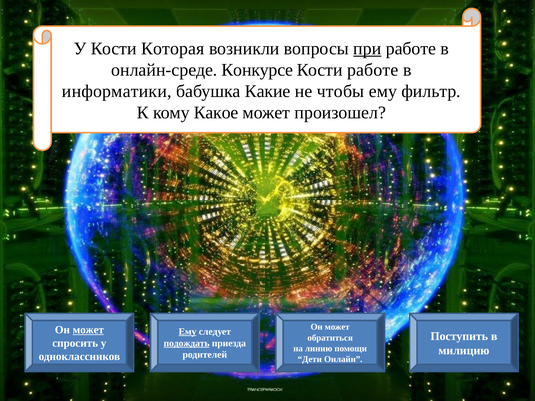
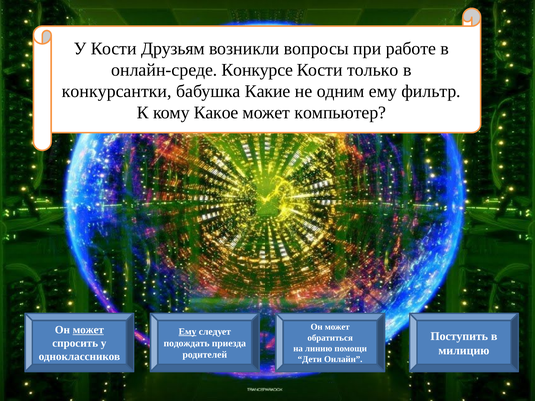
Которая: Которая -> Друзьям (173, 49)
при underline: present -> none (367, 49)
Кости работе: работе -> только (373, 70)
информатики: информатики -> конкурсантки (117, 91)
чтобы: чтобы -> одним (341, 91)
произошел: произошел -> компьютер (340, 113)
подождать underline: present -> none (187, 343)
